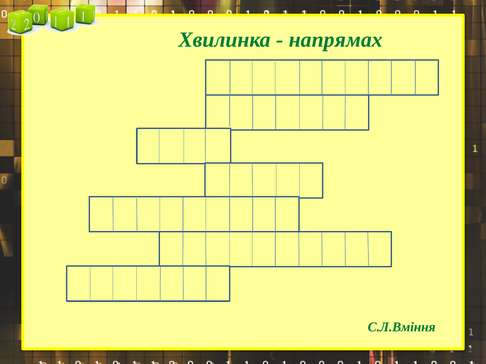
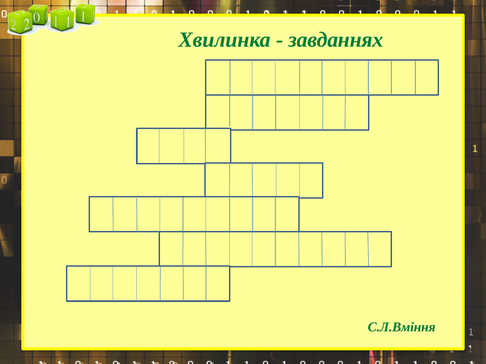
напрямах: напрямах -> завданнях (336, 40)
